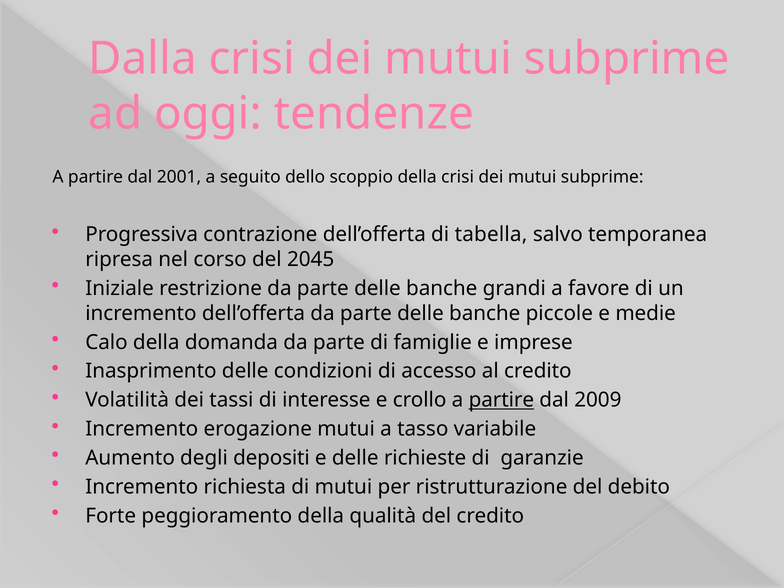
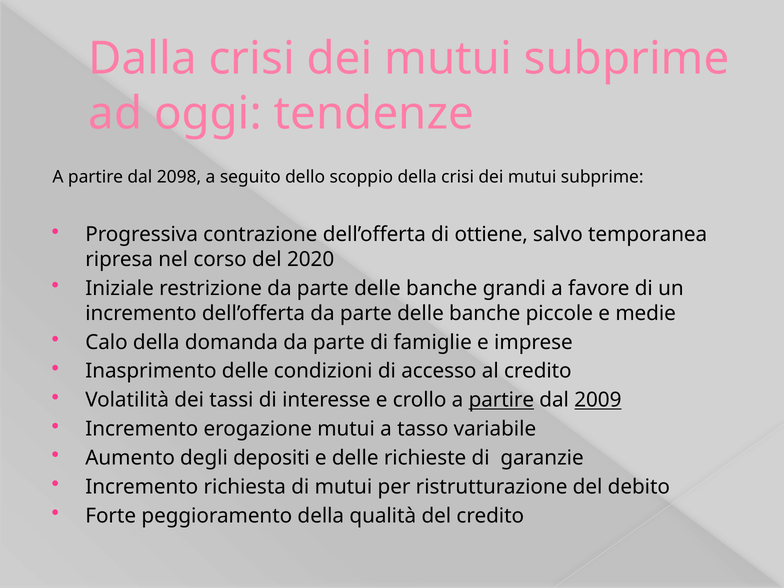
2001: 2001 -> 2098 (179, 177)
tabella: tabella -> ottiene (491, 235)
2045: 2045 -> 2020 (311, 259)
2009 underline: none -> present (598, 400)
